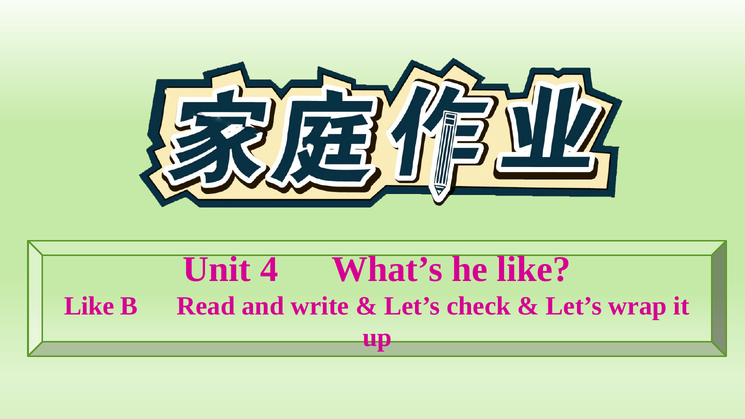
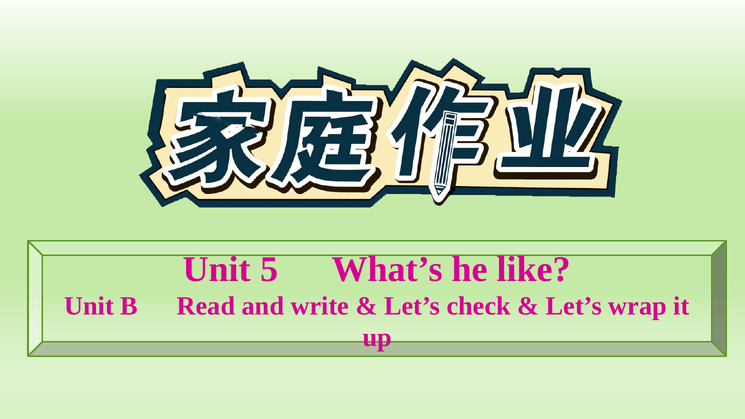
4: 4 -> 5 (269, 269)
Like: Like -> Unit (89, 306)
